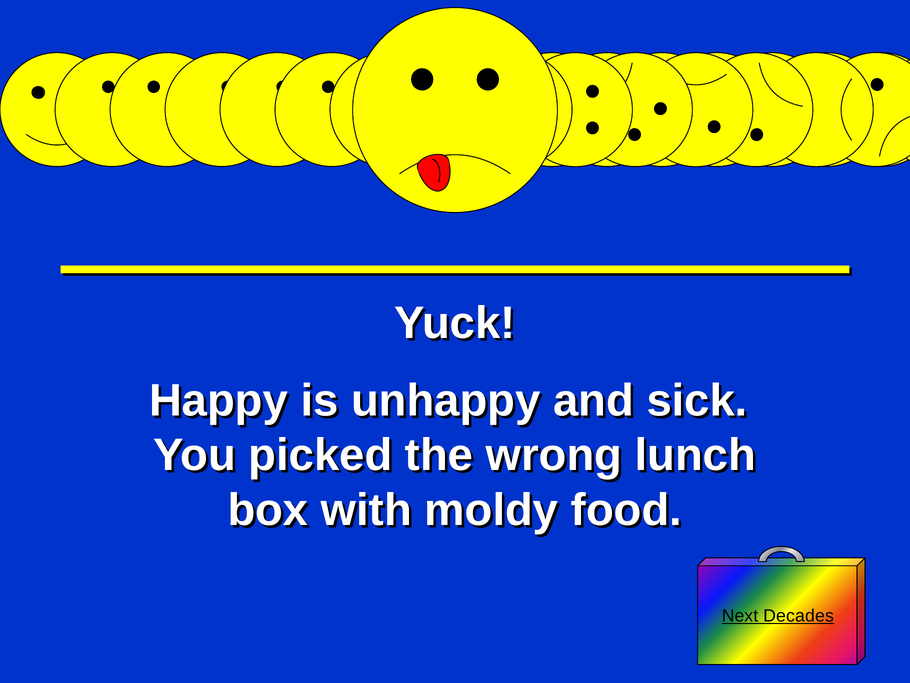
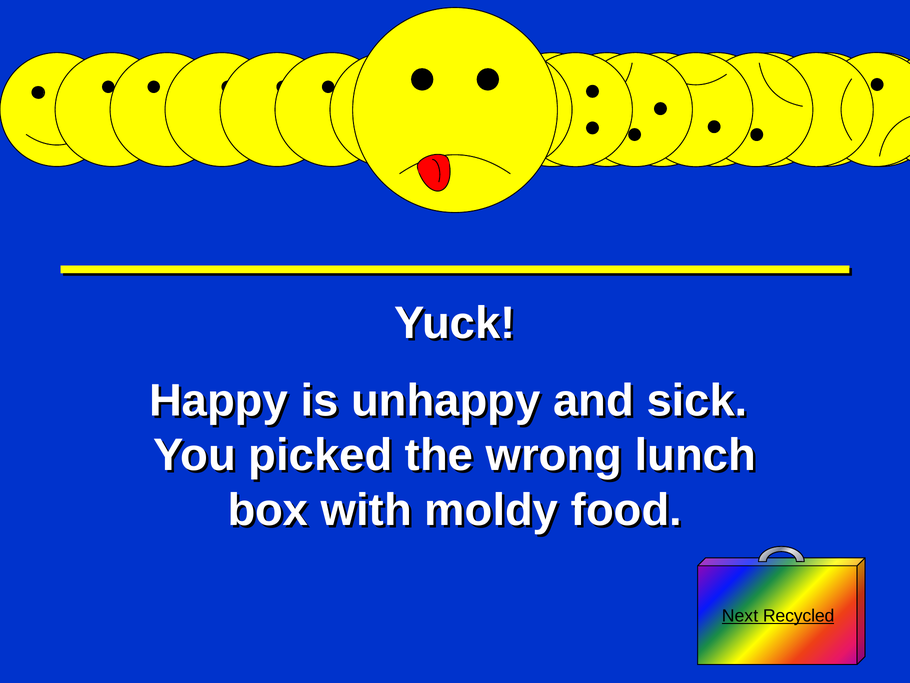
Decades: Decades -> Recycled (799, 615)
